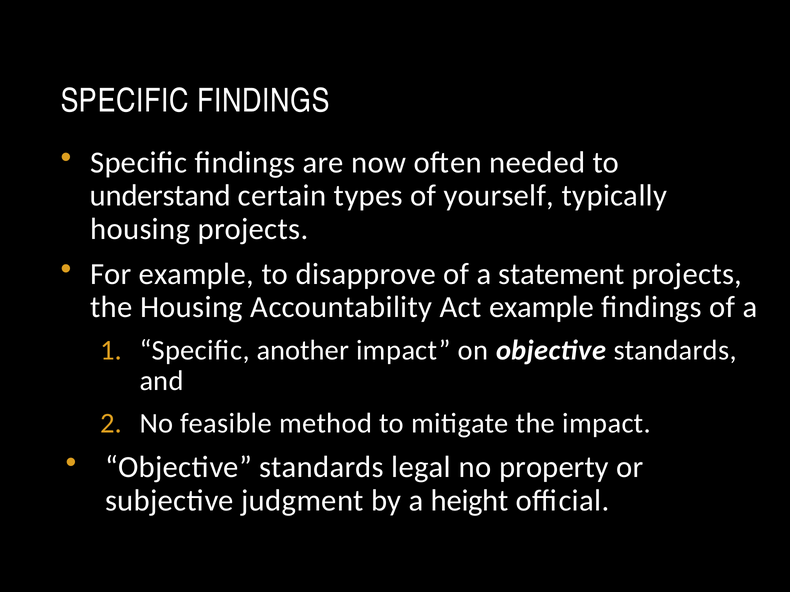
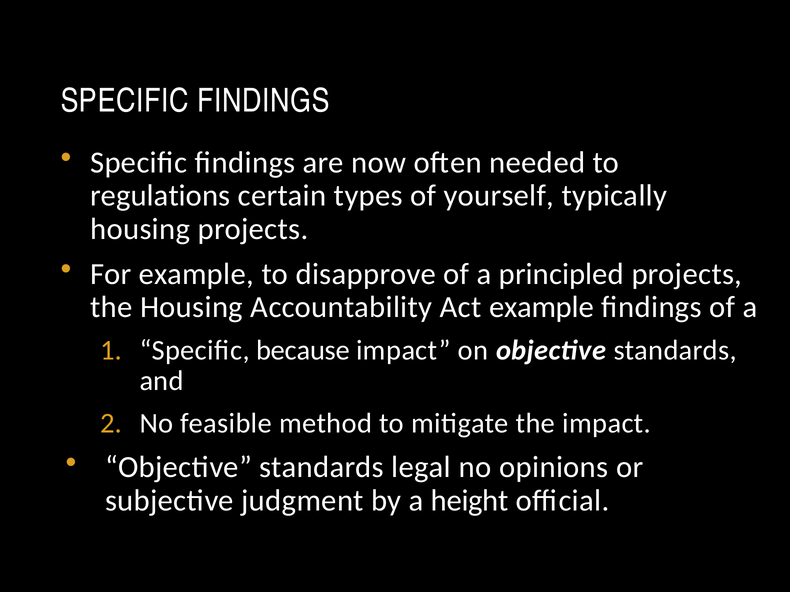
understand: understand -> regulations (160, 196)
statement: statement -> principled (561, 274)
another: another -> because (303, 351)
property: property -> opinions (554, 468)
